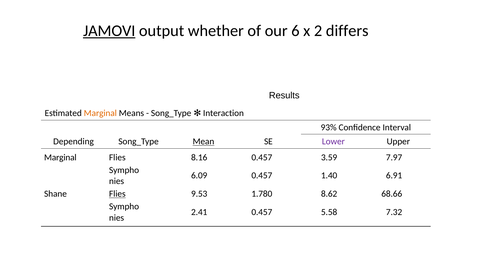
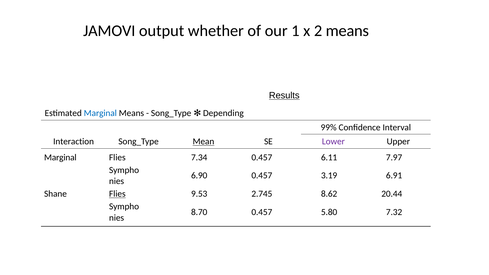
JAMOVI underline: present -> none (109, 31)
6: 6 -> 1 (295, 31)
2 differs: differs -> means (347, 31)
Results underline: none -> present (284, 96)
Marginal colour: orange -> blue (100, 113)
Interaction: Interaction -> Depending (223, 113)
93%: 93% -> 99% (329, 127)
Depending: Depending -> Interaction (74, 142)
8.16: 8.16 -> 7.34 (199, 157)
3.59: 3.59 -> 6.11 (329, 157)
6.09: 6.09 -> 6.90 (199, 176)
1.40: 1.40 -> 3.19 (329, 176)
1.780: 1.780 -> 2.745 (262, 194)
68.66: 68.66 -> 20.44 (392, 194)
2.41: 2.41 -> 8.70 (199, 212)
5.58: 5.58 -> 5.80 (329, 212)
